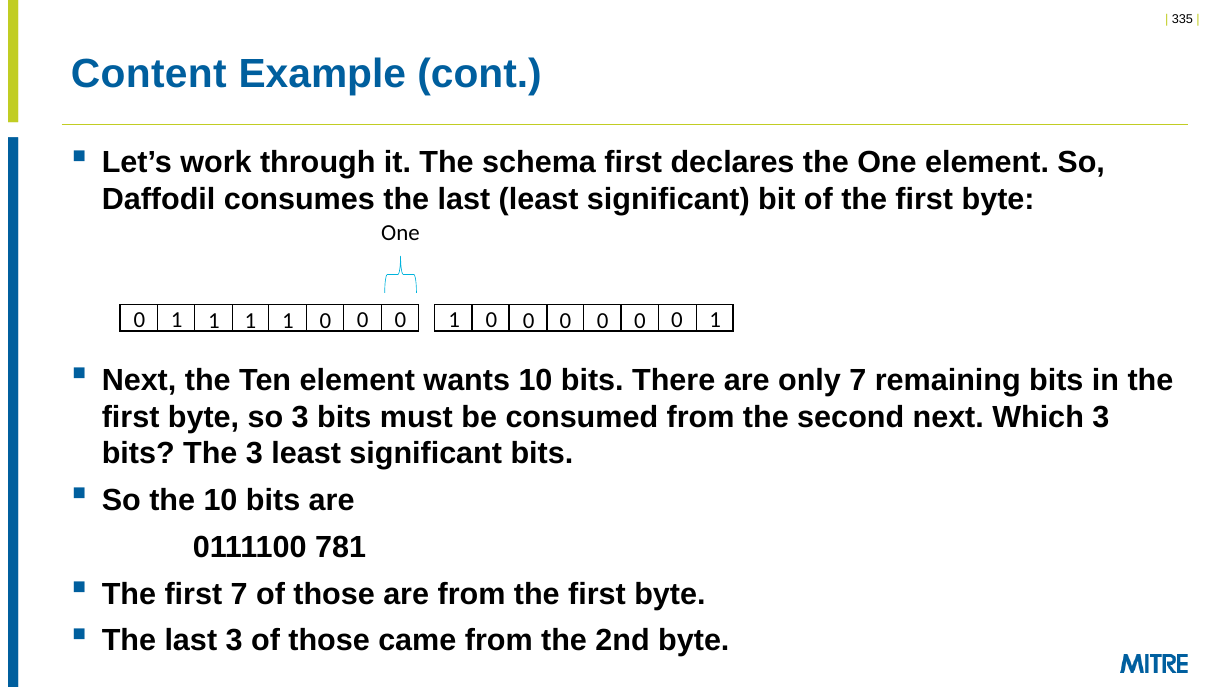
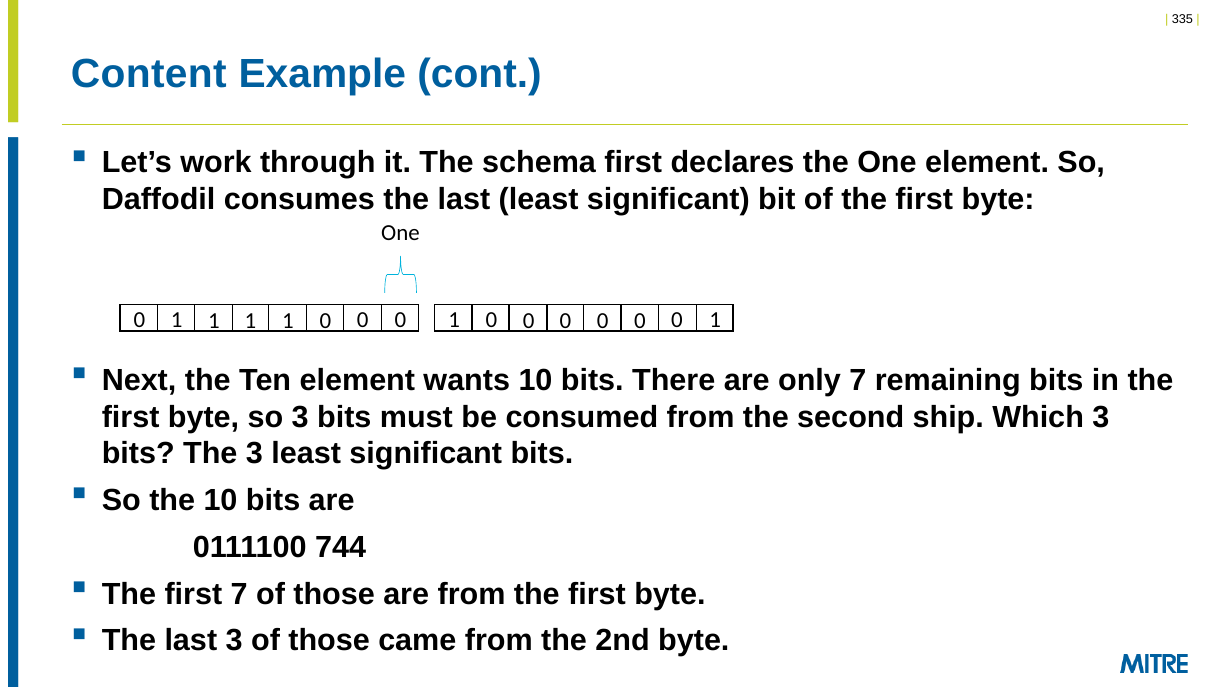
second next: next -> ship (948, 417)
781: 781 -> 744 (341, 547)
